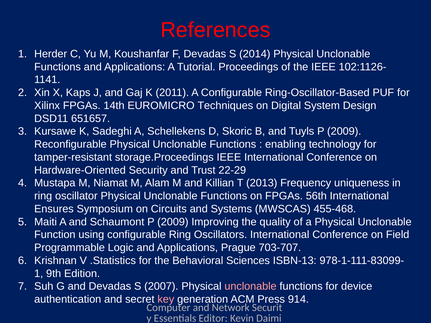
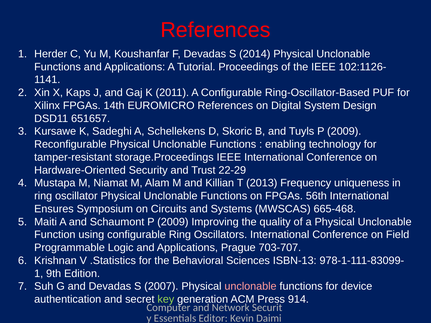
EUROMICRO Techniques: Techniques -> References (225, 106)
455-468: 455-468 -> 665-468 (335, 209)
key colour: pink -> light green (166, 300)
